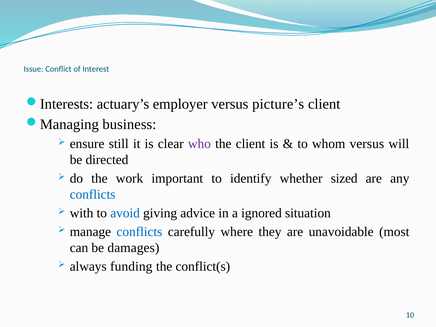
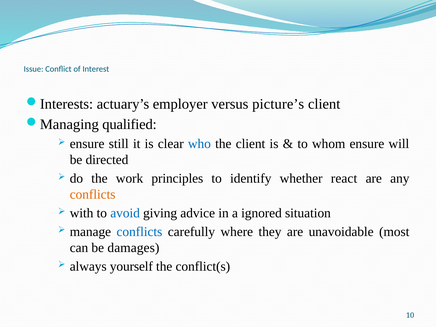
business: business -> qualified (129, 125)
who colour: purple -> blue (199, 144)
whom versus: versus -> ensure (367, 144)
important: important -> principles (177, 178)
sized: sized -> react (344, 178)
conflicts colour: blue -> orange (93, 194)
funding: funding -> yourself (131, 266)
